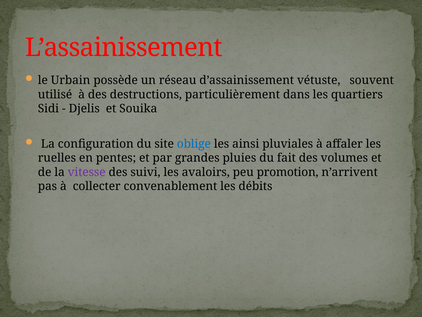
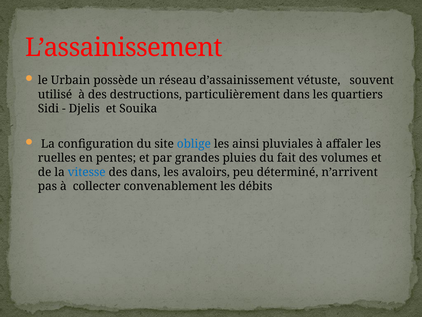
vitesse colour: purple -> blue (87, 172)
des suivi: suivi -> dans (145, 172)
promotion: promotion -> déterminé (288, 172)
